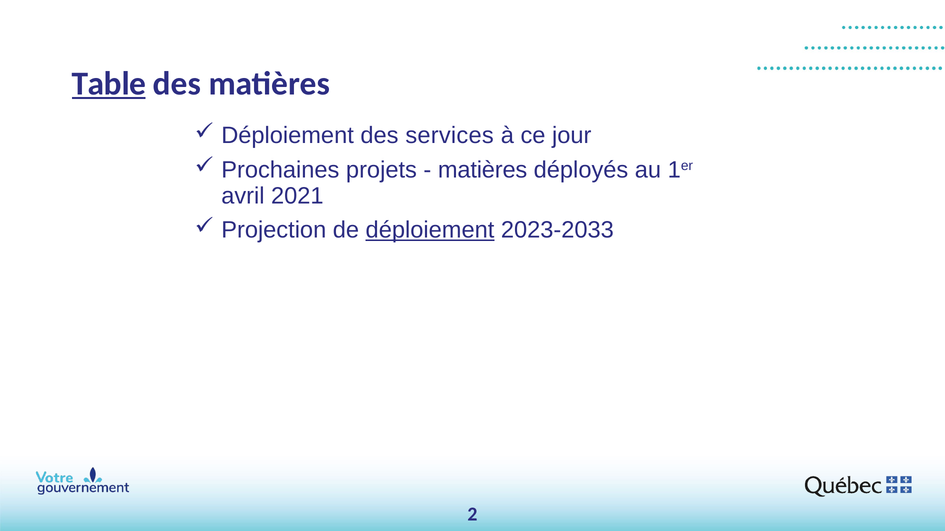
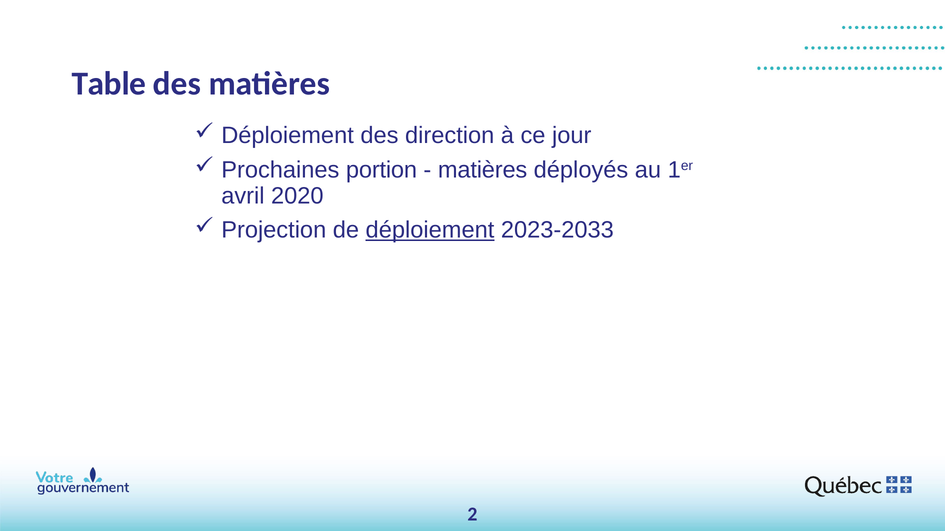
Table underline: present -> none (109, 84)
services: services -> direction (450, 136)
projets: projets -> portion (382, 170)
2021: 2021 -> 2020 (297, 196)
